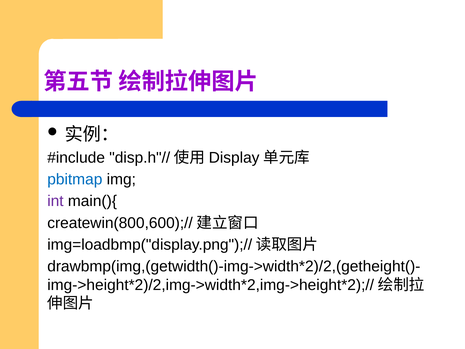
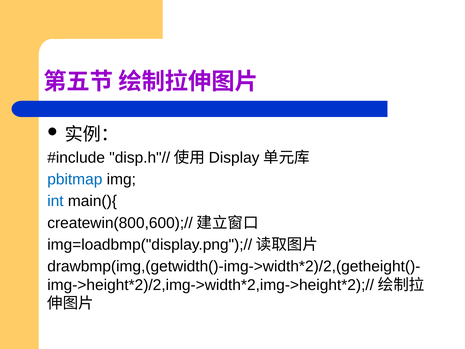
int colour: purple -> blue (55, 201)
